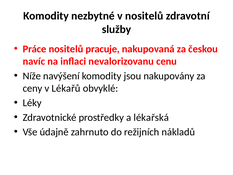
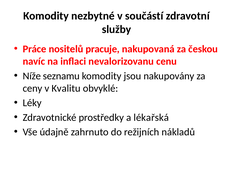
v nositelů: nositelů -> součástí (144, 16)
navýšení: navýšení -> seznamu (61, 76)
Lékařů: Lékařů -> Kvalitu (66, 88)
